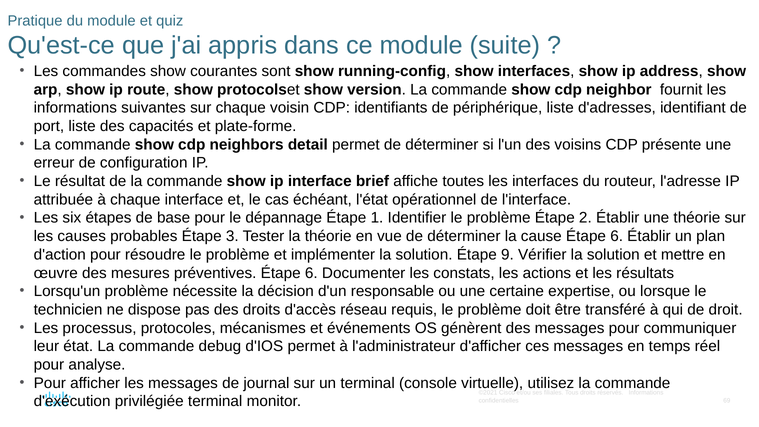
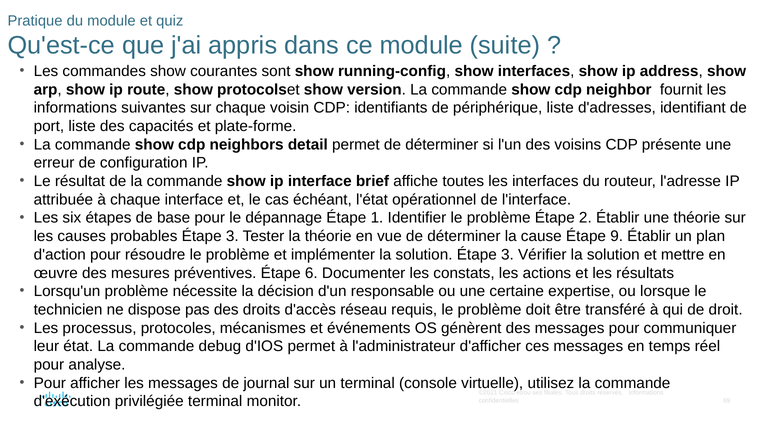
cause Étape 6: 6 -> 9 (617, 236)
solution Étape 9: 9 -> 3 (507, 255)
